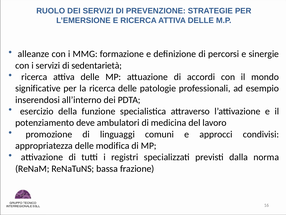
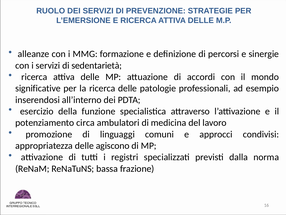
deve: deve -> circa (85, 123)
modifica: modifica -> agiscono (113, 145)
